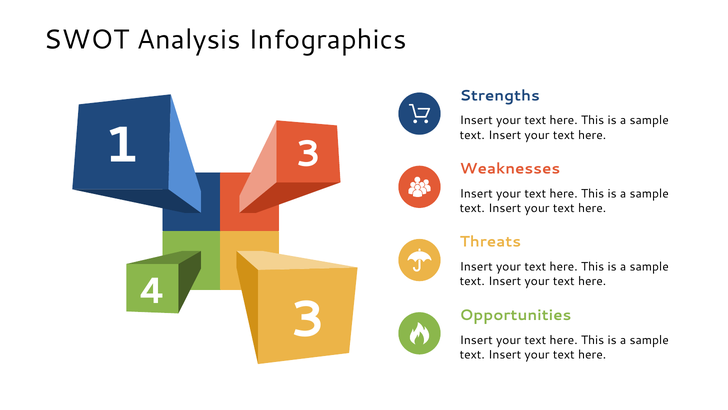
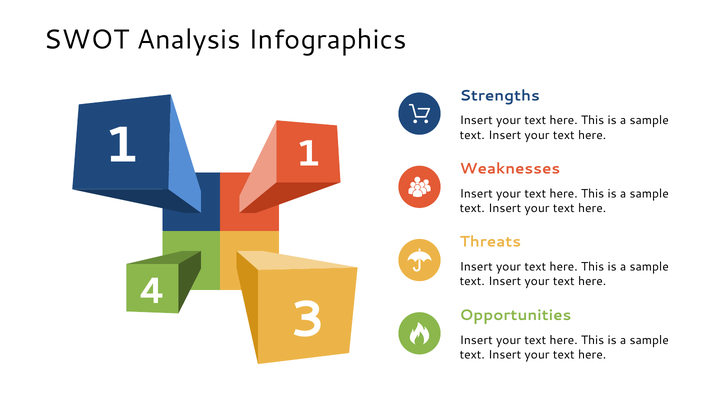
1 3: 3 -> 1 (308, 154)
